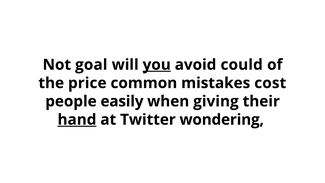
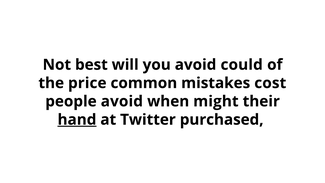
goal: goal -> best (91, 65)
you underline: present -> none (157, 65)
people easily: easily -> avoid (122, 101)
giving: giving -> might (216, 101)
wondering: wondering -> purchased (222, 120)
